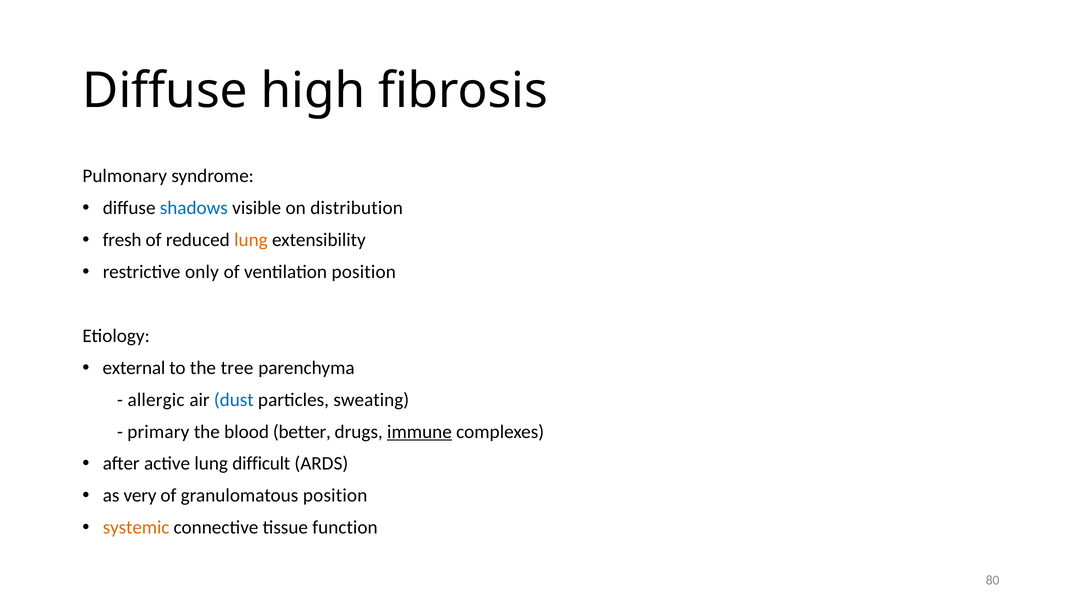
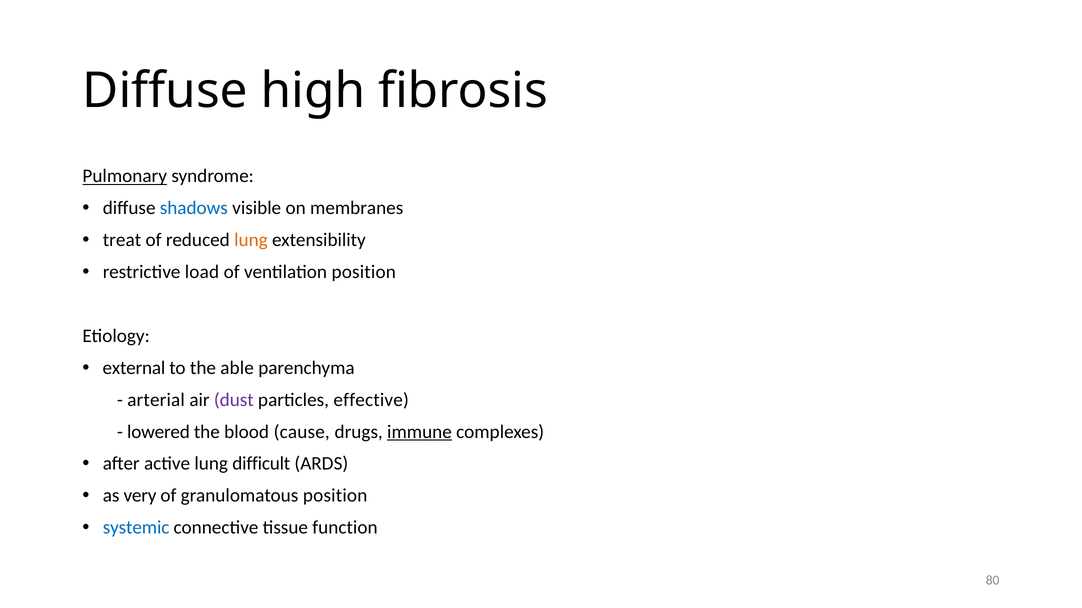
Pulmonary underline: none -> present (125, 176)
distribution: distribution -> membranes (357, 208)
fresh: fresh -> treat (122, 240)
only: only -> load (202, 272)
tree: tree -> able (237, 368)
allergic: allergic -> arterial (156, 400)
dust colour: blue -> purple (234, 400)
sweating: sweating -> effective (371, 400)
primary: primary -> lowered (158, 432)
better: better -> cause (302, 432)
systemic colour: orange -> blue (136, 528)
